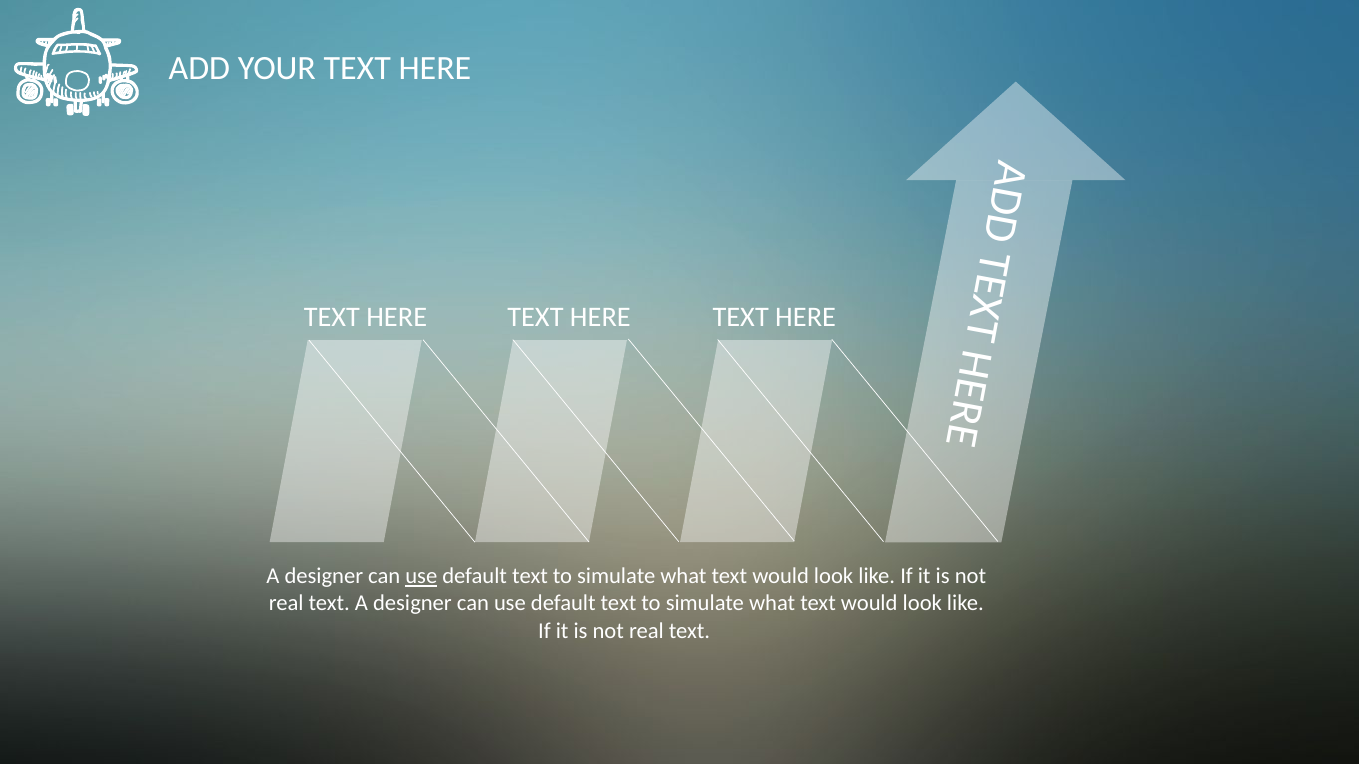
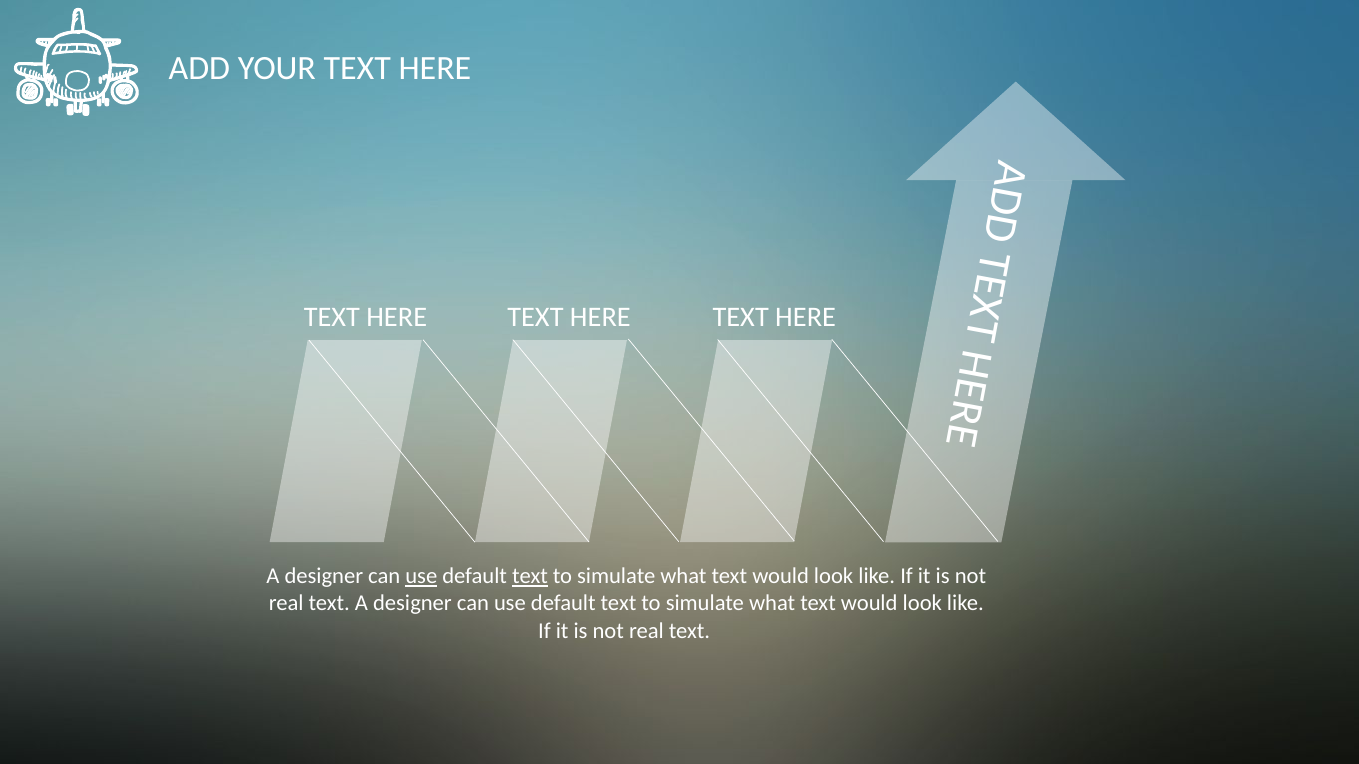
text underline: none -> present (530, 577)
